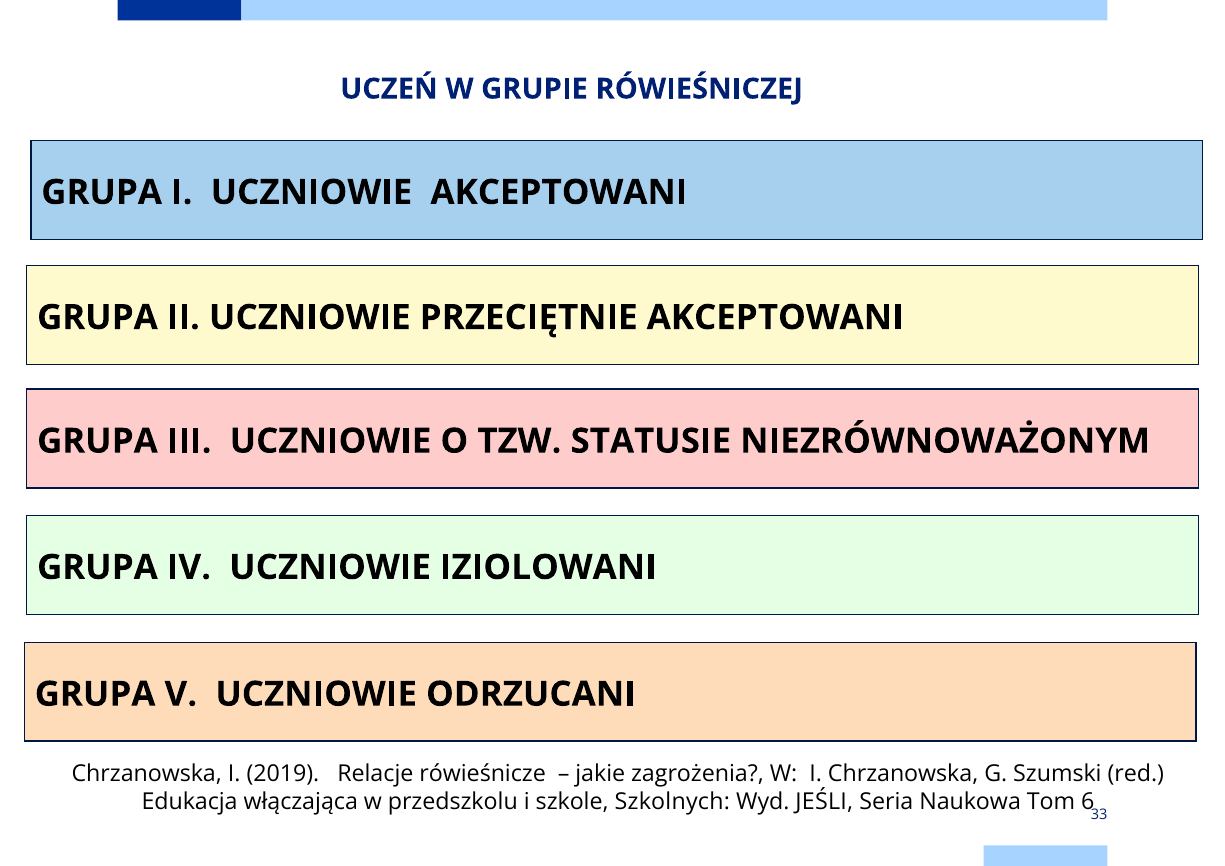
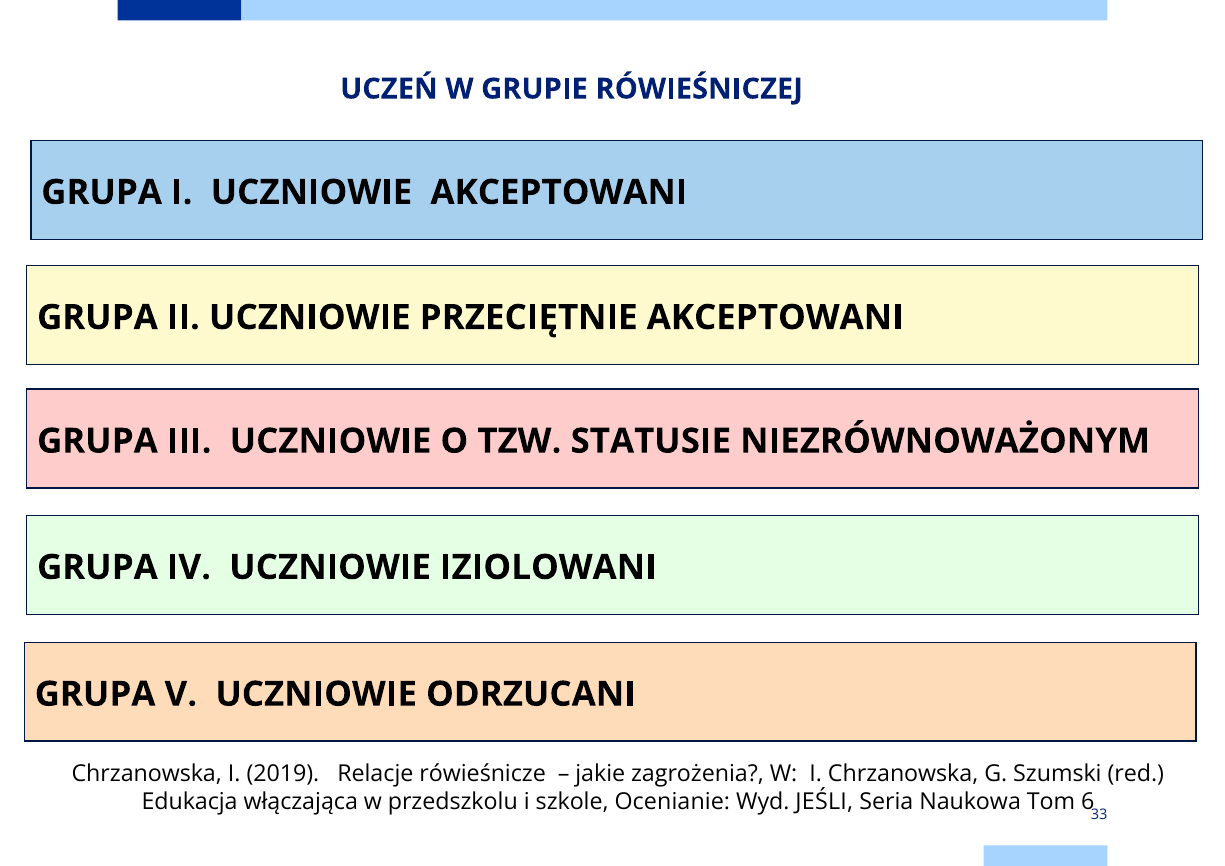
Szkolnych: Szkolnych -> Ocenianie (672, 802)
